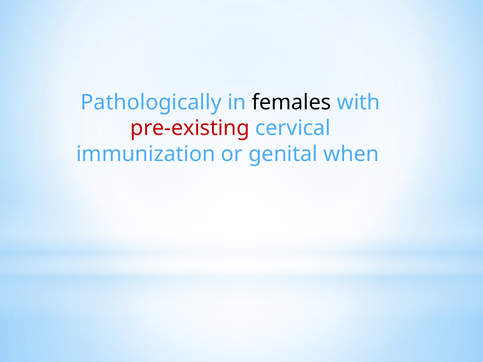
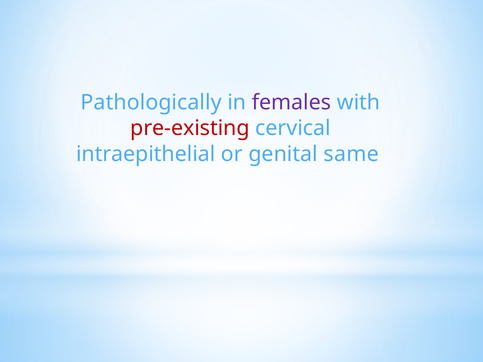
females colour: black -> purple (291, 103)
immunization: immunization -> intraepithelial (146, 154)
when: when -> same (351, 154)
